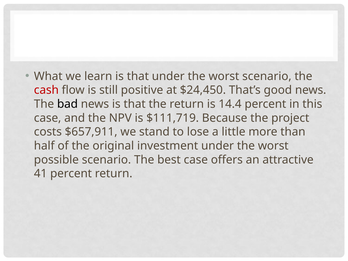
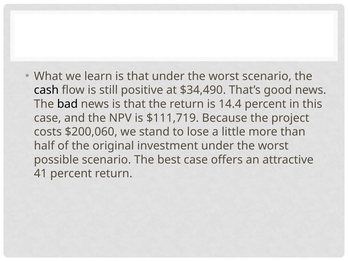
cash colour: red -> black (46, 90)
$24,450: $24,450 -> $34,490 (203, 90)
$657,911: $657,911 -> $200,060 (91, 132)
